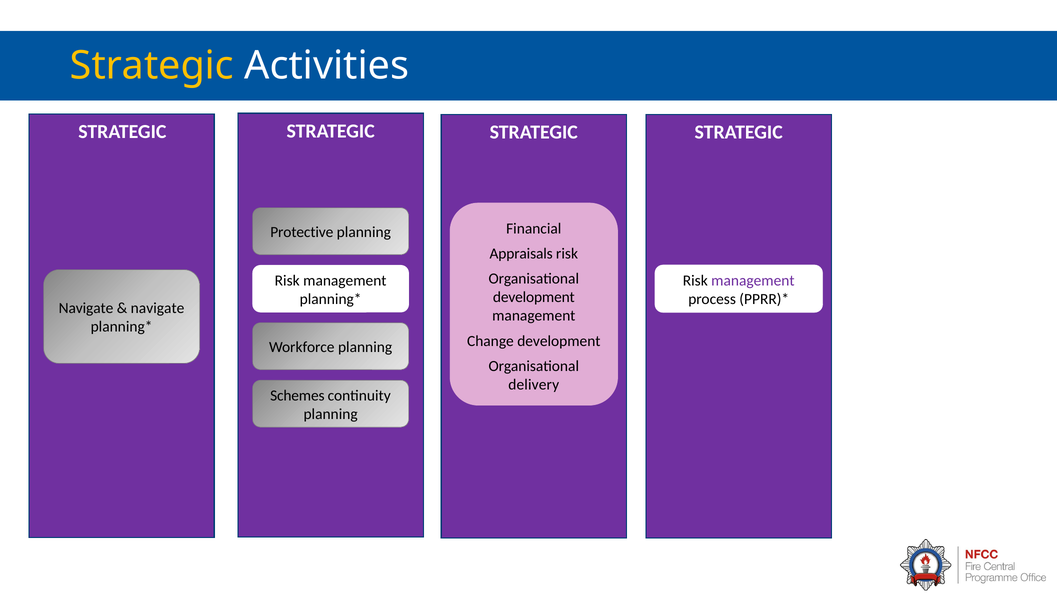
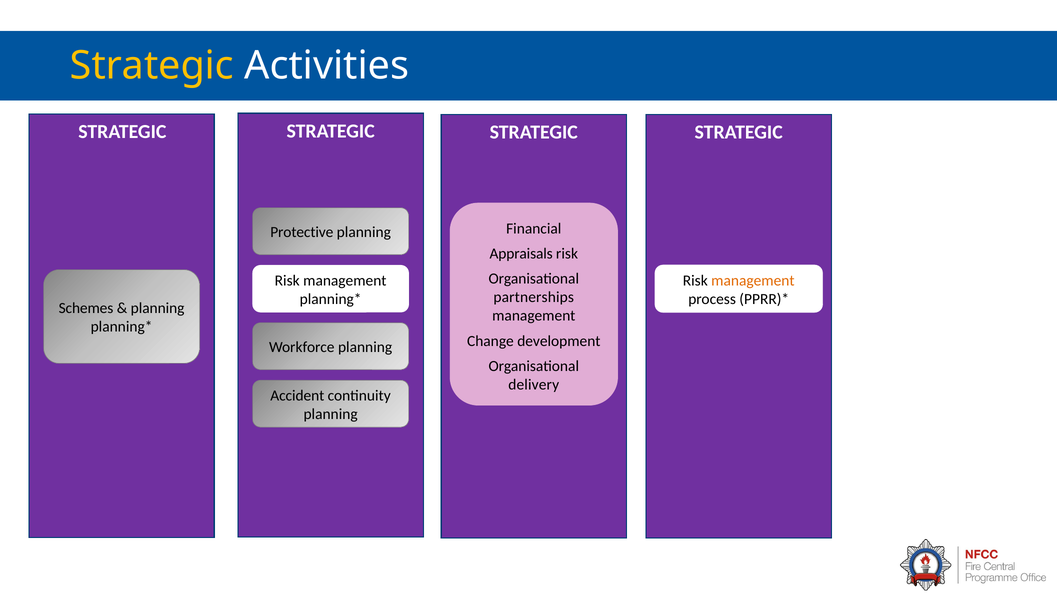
management colour: purple -> orange (753, 280)
development: development -> partnerships (534, 297)
Navigate: Navigate -> Schemes (86, 308)
navigate: navigate -> planning (158, 308)
Schemes: Schemes -> Accident (297, 395)
